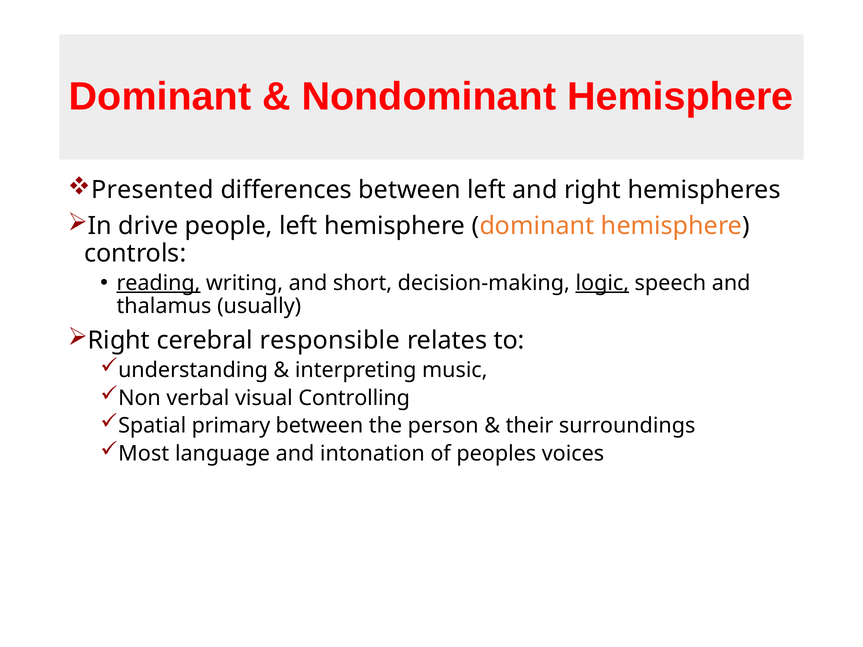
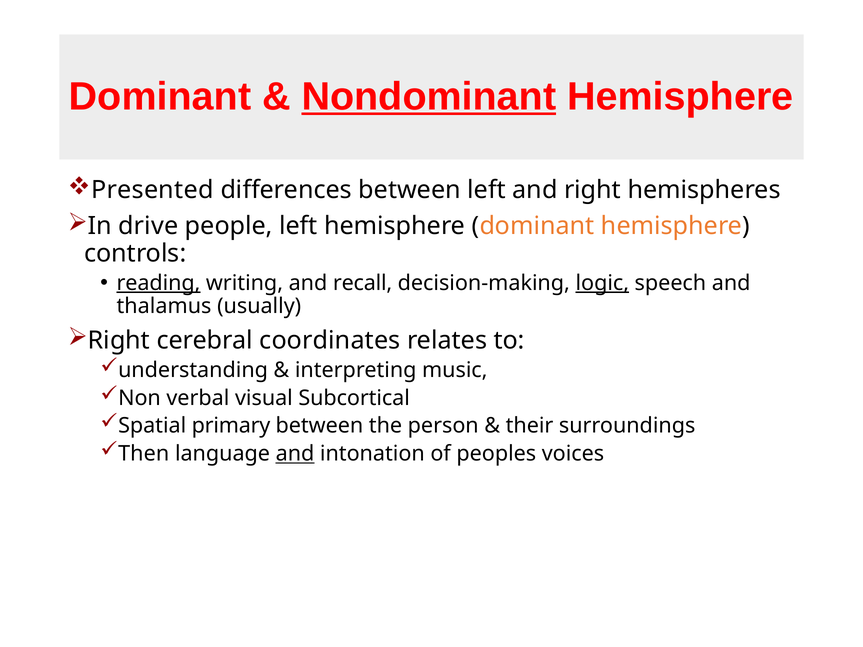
Nondominant underline: none -> present (429, 97)
short: short -> recall (363, 283)
responsible: responsible -> coordinates (330, 341)
Controlling: Controlling -> Subcortical (354, 398)
Most: Most -> Then (144, 454)
and underline: none -> present (295, 454)
